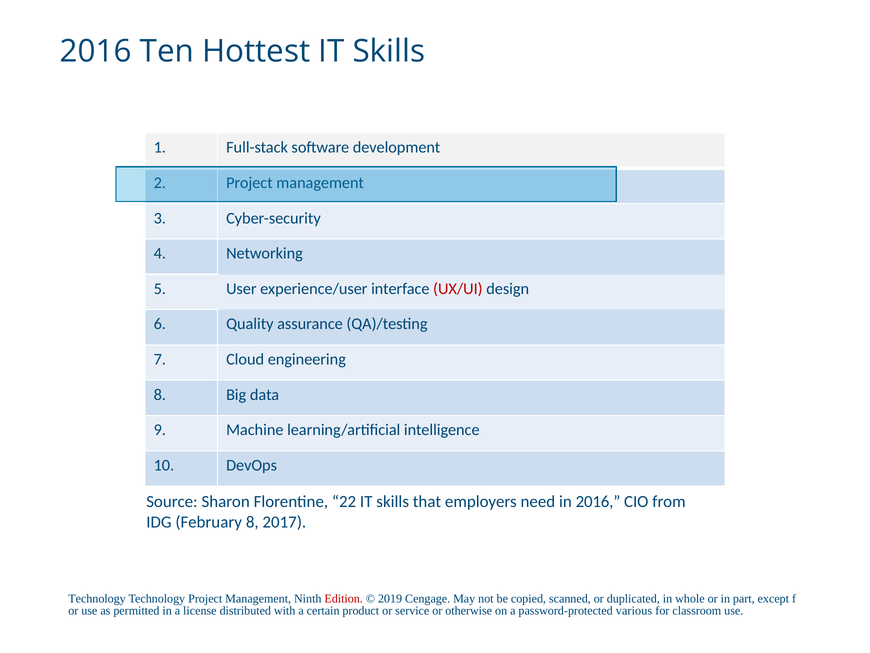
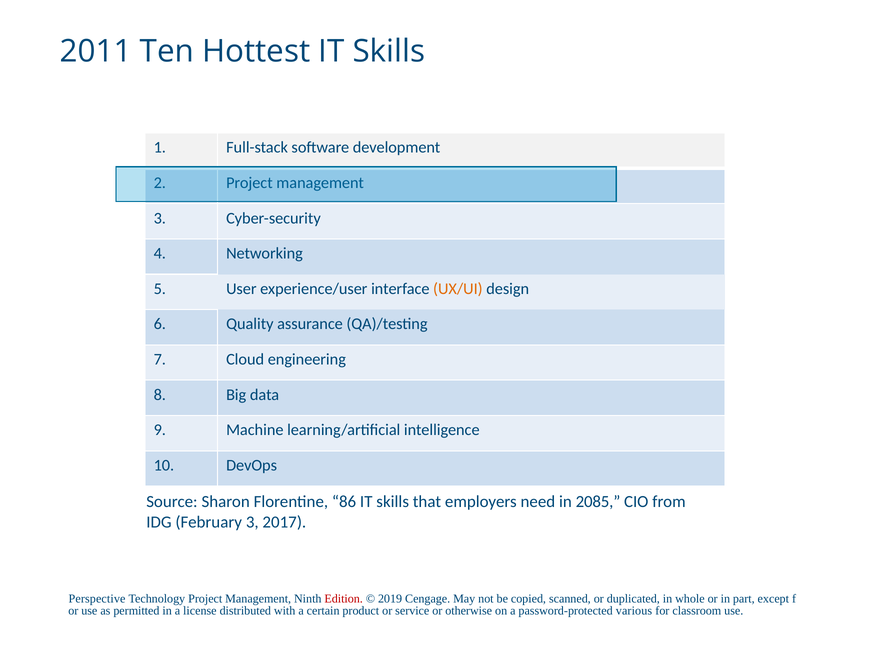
2016: 2016 -> 2011 (96, 51)
UX/UI colour: red -> orange (458, 289)
22: 22 -> 86 (344, 501)
in 2016: 2016 -> 2085 (598, 501)
February 8: 8 -> 3 (252, 522)
Technology: Technology -> Perspective (97, 598)
